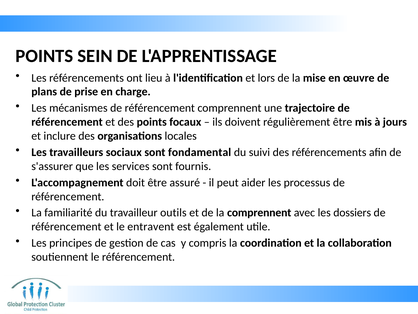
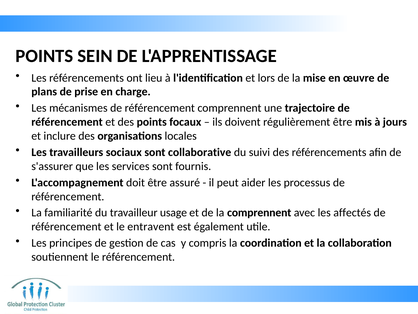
fondamental: fondamental -> collaborative (200, 152)
outils: outils -> usage (173, 212)
dossiers: dossiers -> affectés (352, 212)
